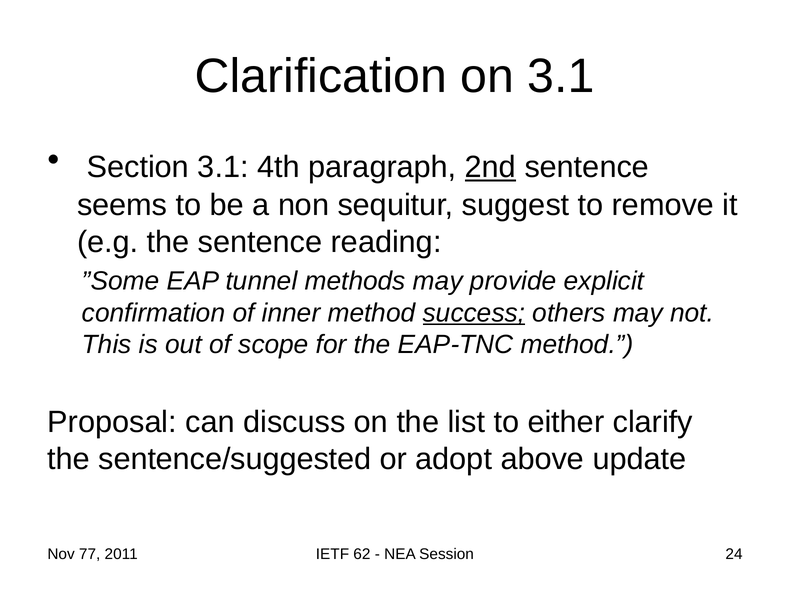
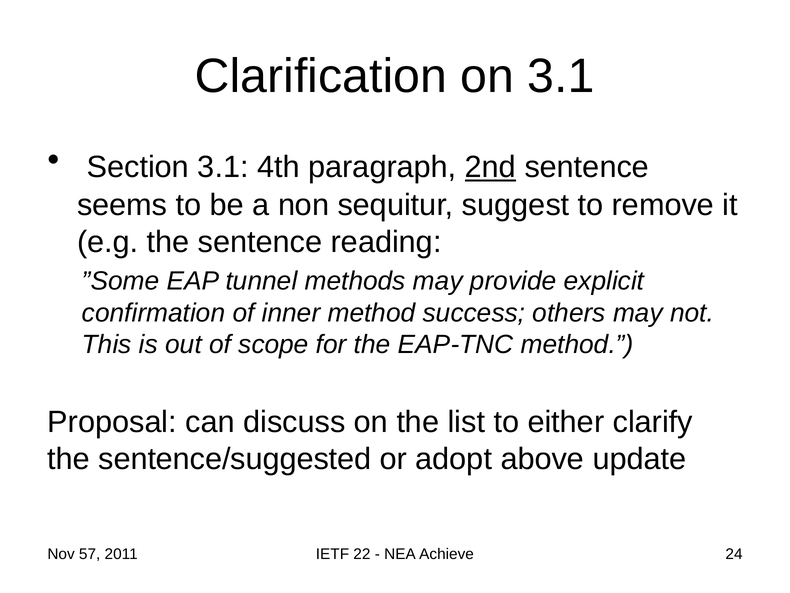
success underline: present -> none (474, 313)
77: 77 -> 57 (90, 554)
62: 62 -> 22 (362, 554)
Session: Session -> Achieve (447, 554)
